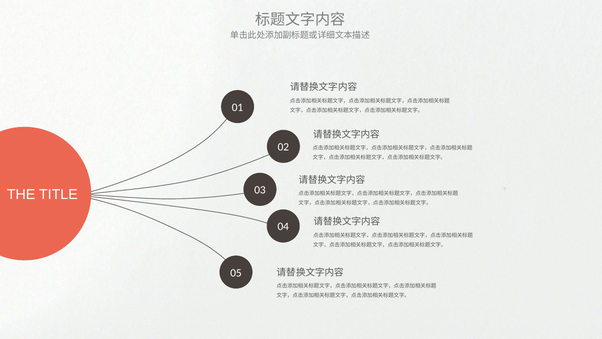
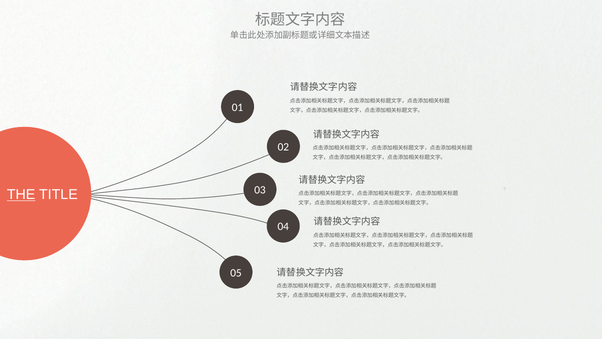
THE underline: none -> present (21, 194)
